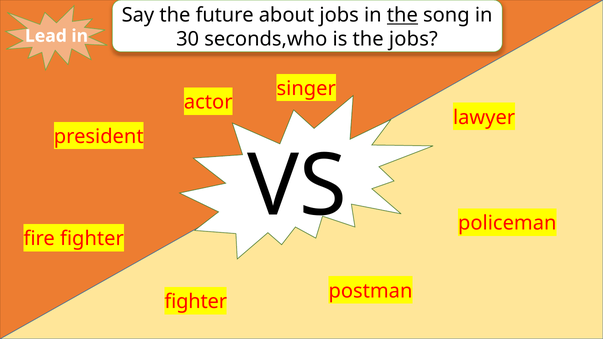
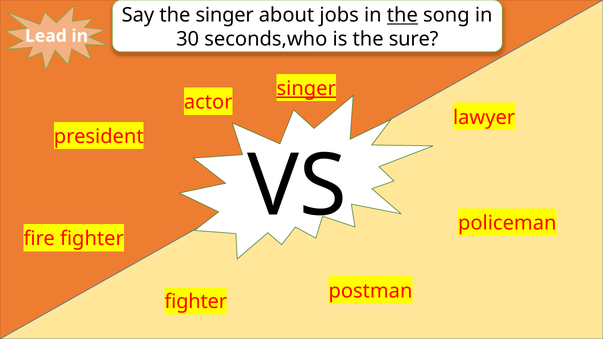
the future: future -> singer (225, 15)
the jobs: jobs -> sure (414, 39)
singer underline: none -> present (306, 89)
